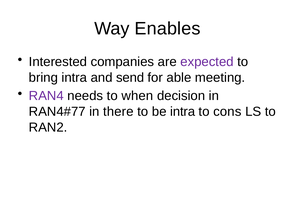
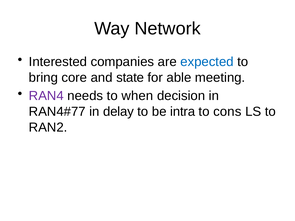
Enables: Enables -> Network (168, 29)
expected colour: purple -> blue (207, 62)
bring intra: intra -> core (74, 78)
send: send -> state (130, 78)
there: there -> delay (118, 112)
